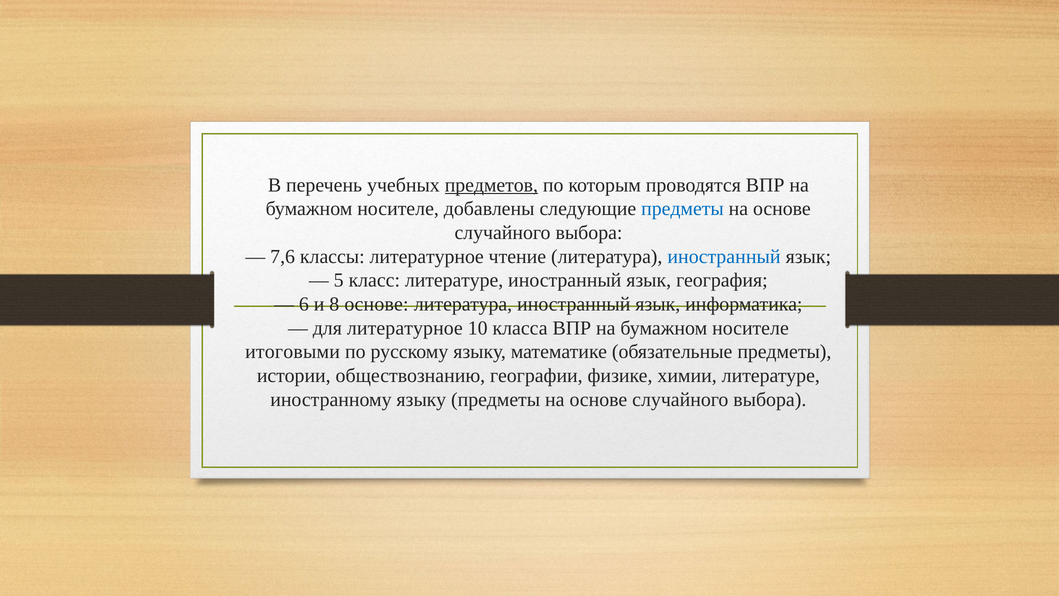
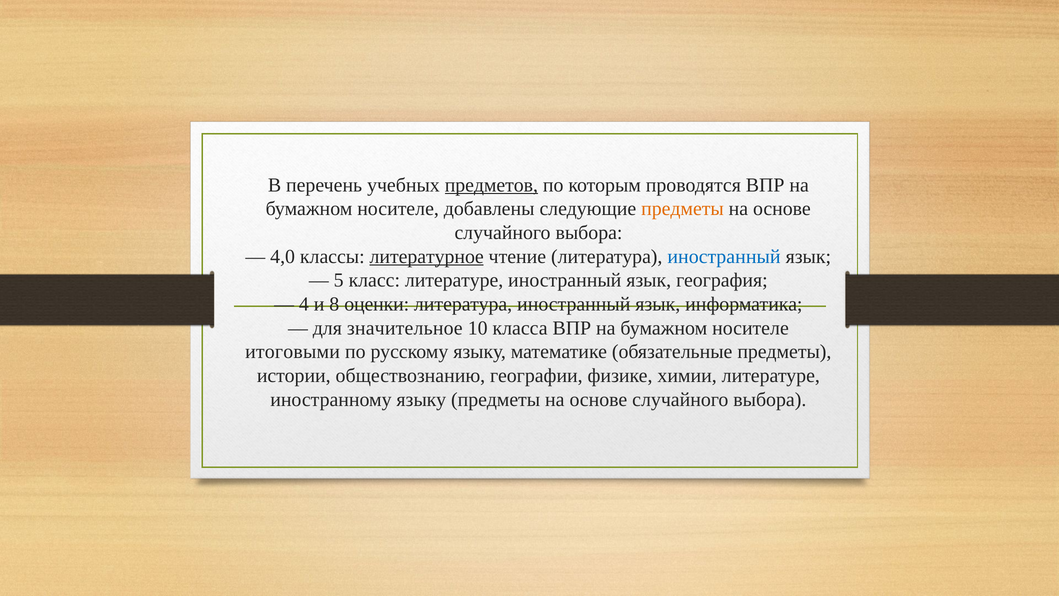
предметы colour: blue -> orange (682, 209)
7,6: 7,6 -> 4,0 (283, 256)
литературное underline: none -> present (427, 256)
6: 6 -> 4 (304, 304)
8 основе: основе -> оценки (377, 304)
для литературное: литературное -> значительное (405, 328)
